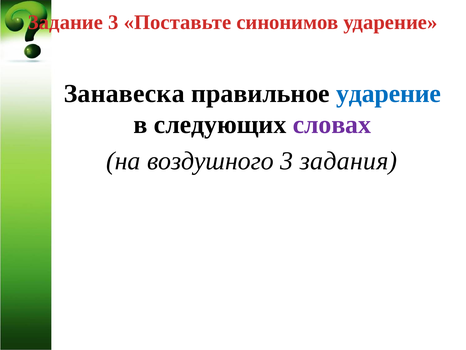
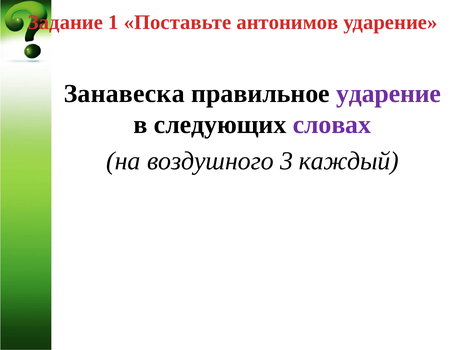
Задание 3: 3 -> 1 (113, 22)
синонимов: синонимов -> антонимов (287, 22)
ударение colour: blue -> purple (389, 93)
задания: задания -> каждый (349, 161)
